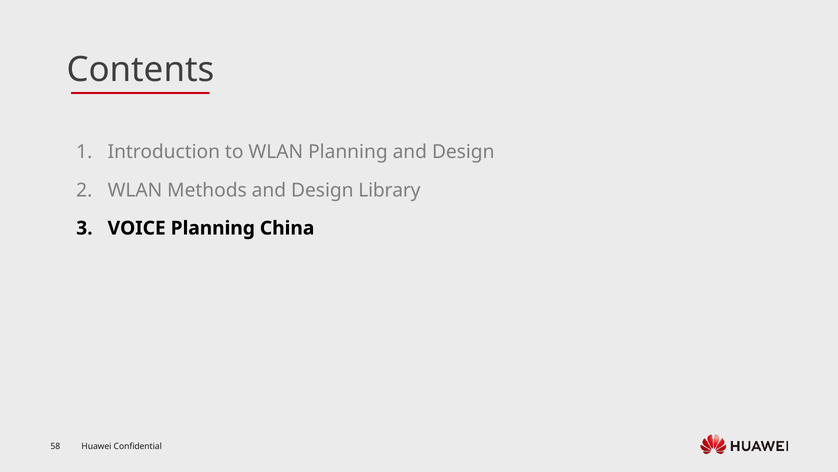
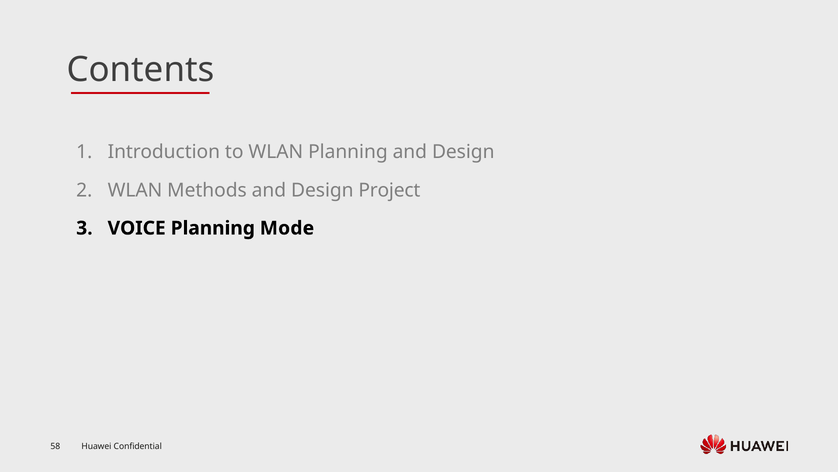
Library: Library -> Project (389, 190)
China: China -> Mode (287, 228)
